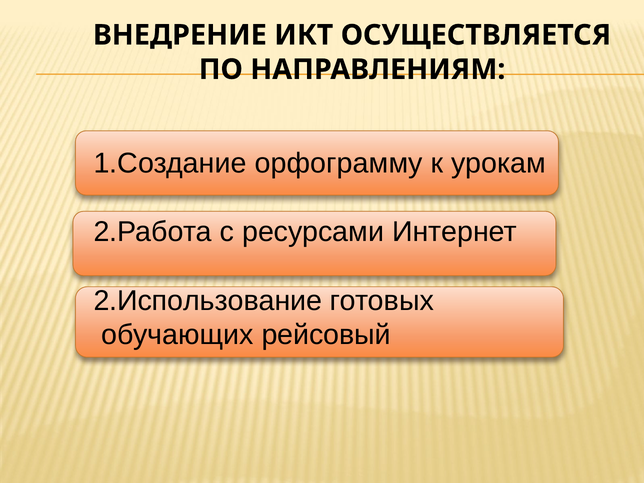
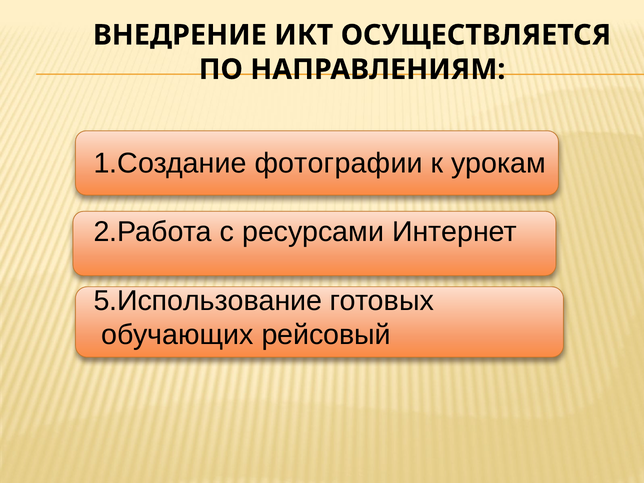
орфограмму: орфограмму -> фотографии (339, 163)
2.Использование: 2.Использование -> 5.Использование (208, 301)
